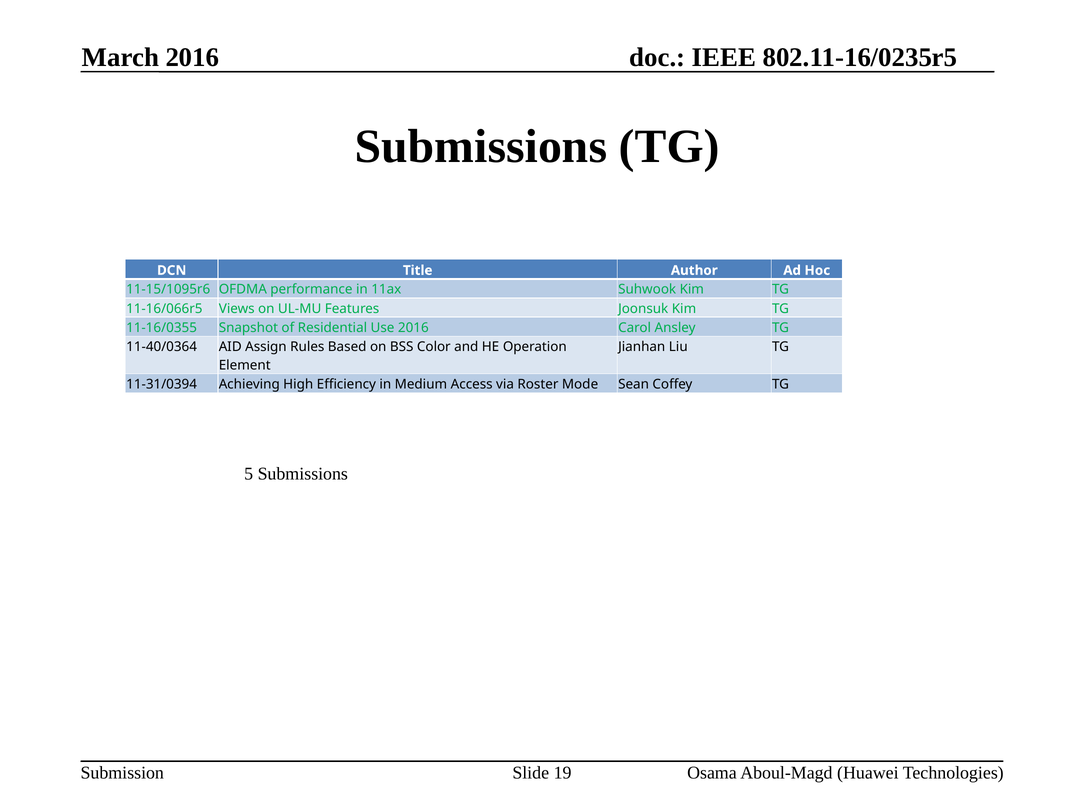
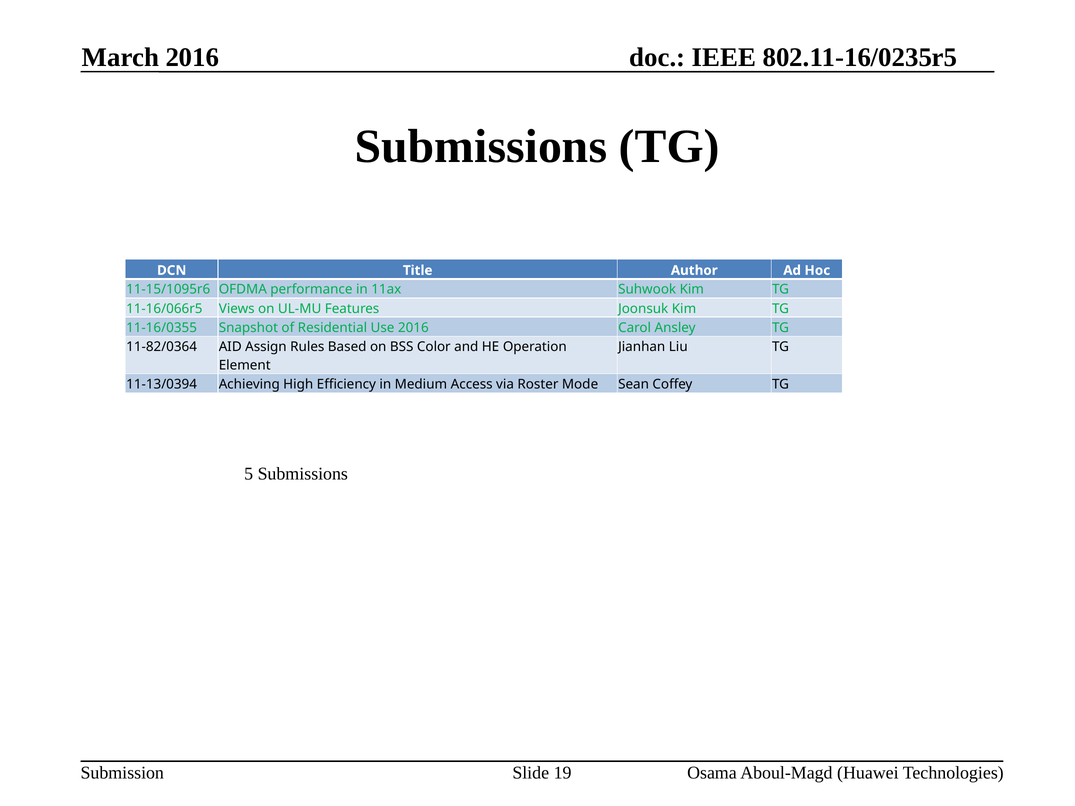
11-40/0364: 11-40/0364 -> 11-82/0364 (162, 347)
11-31/0394: 11-31/0394 -> 11-13/0394 (162, 384)
